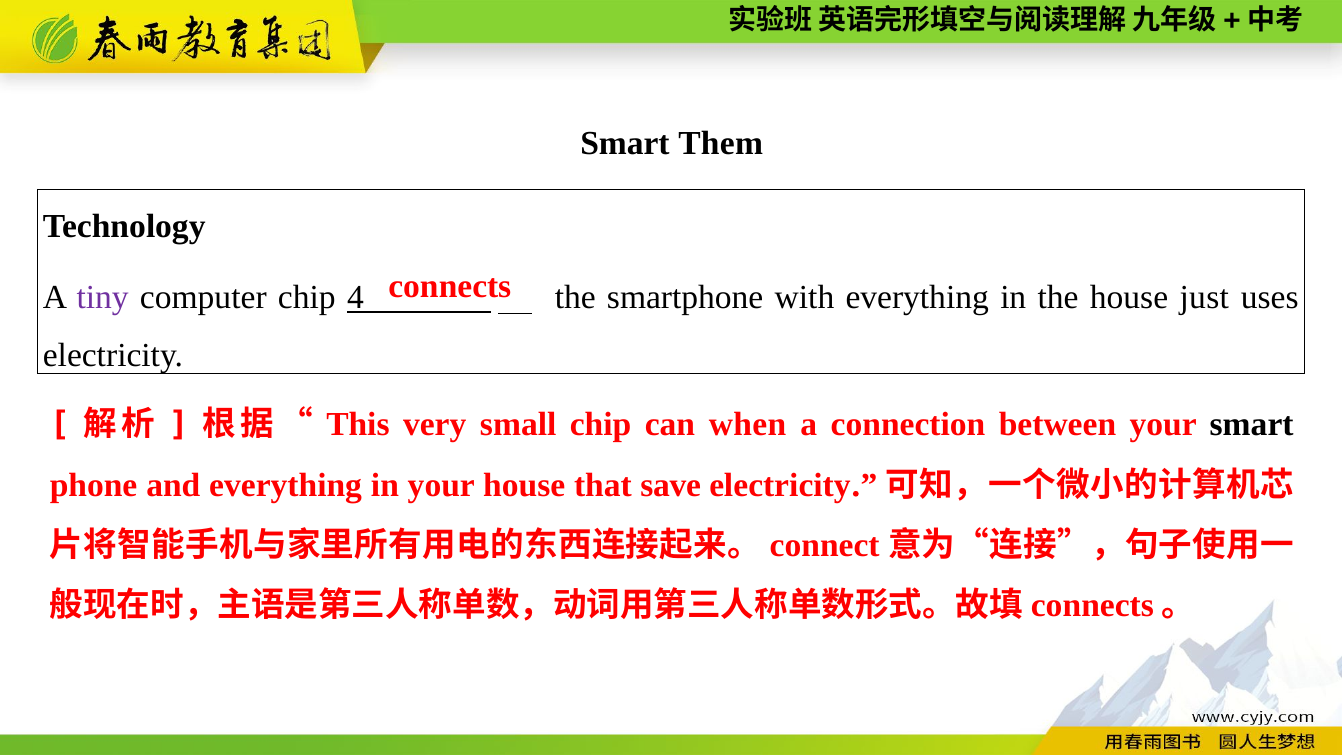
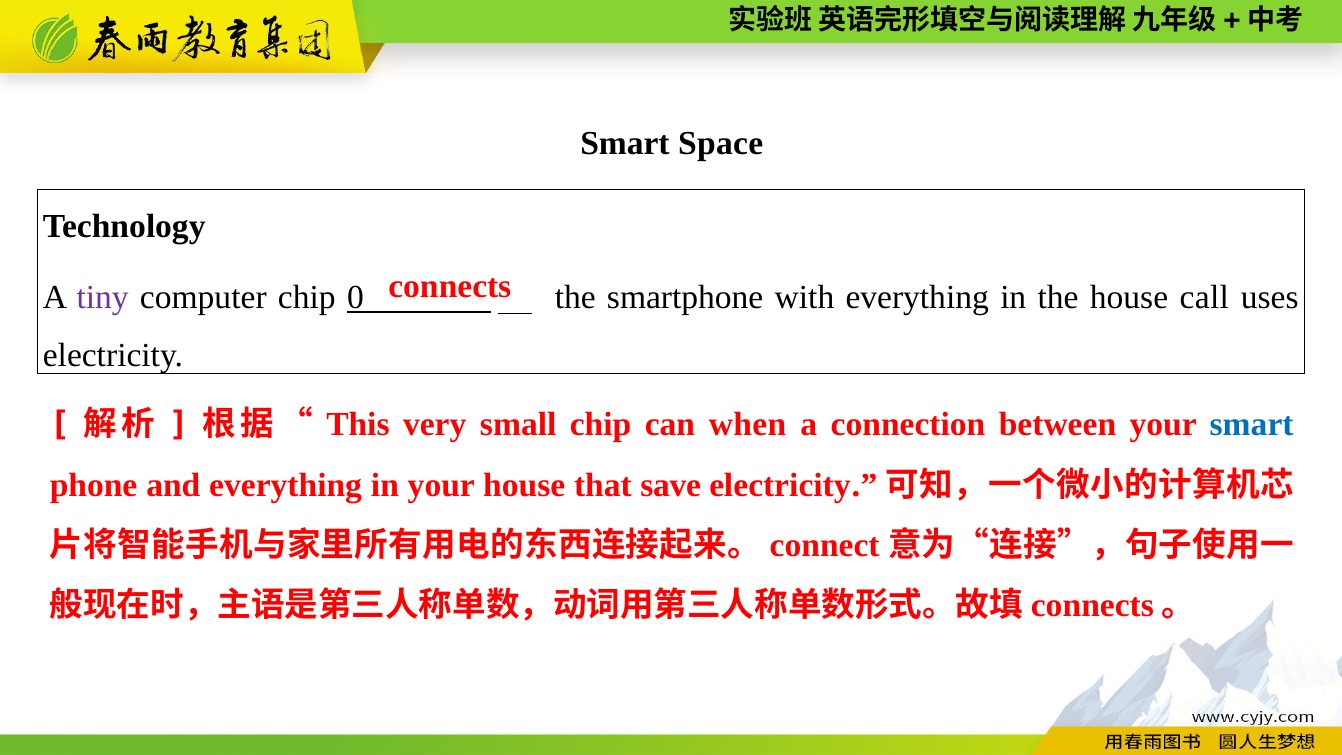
Them: Them -> Space (721, 143)
4: 4 -> 0 (356, 297)
just: just -> call (1204, 297)
smart colour: black -> blue (1252, 425)
